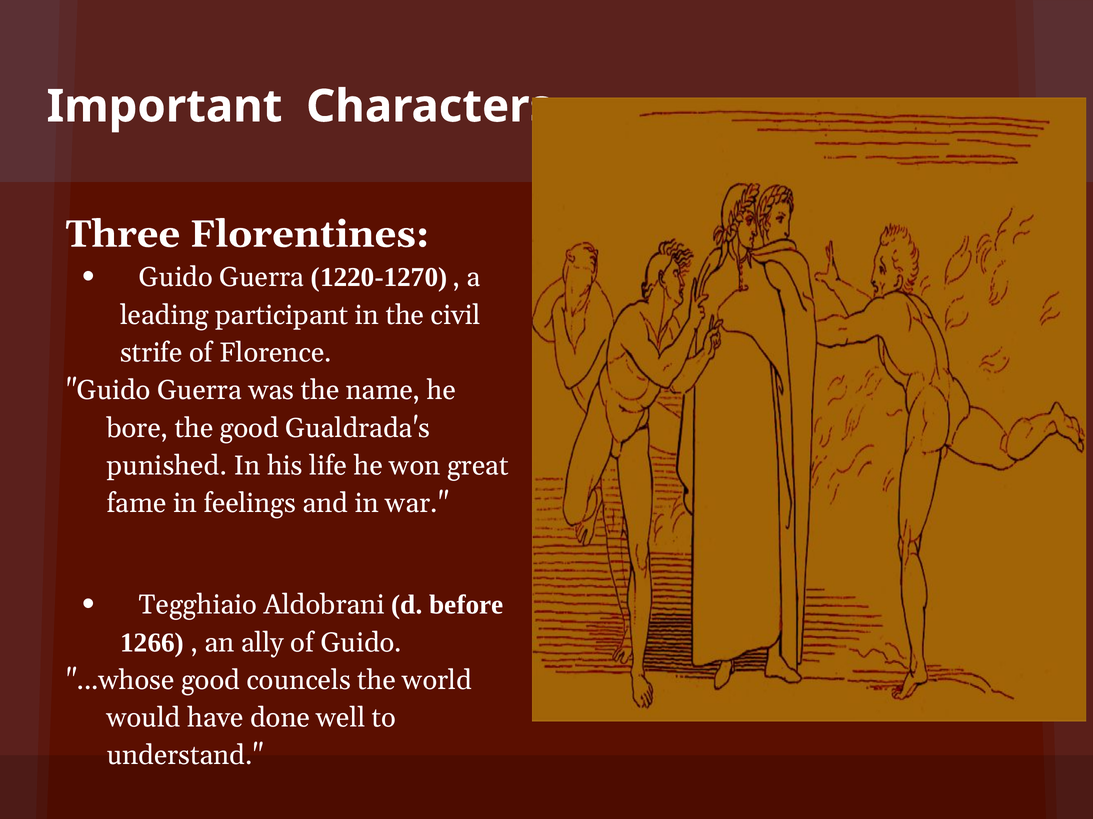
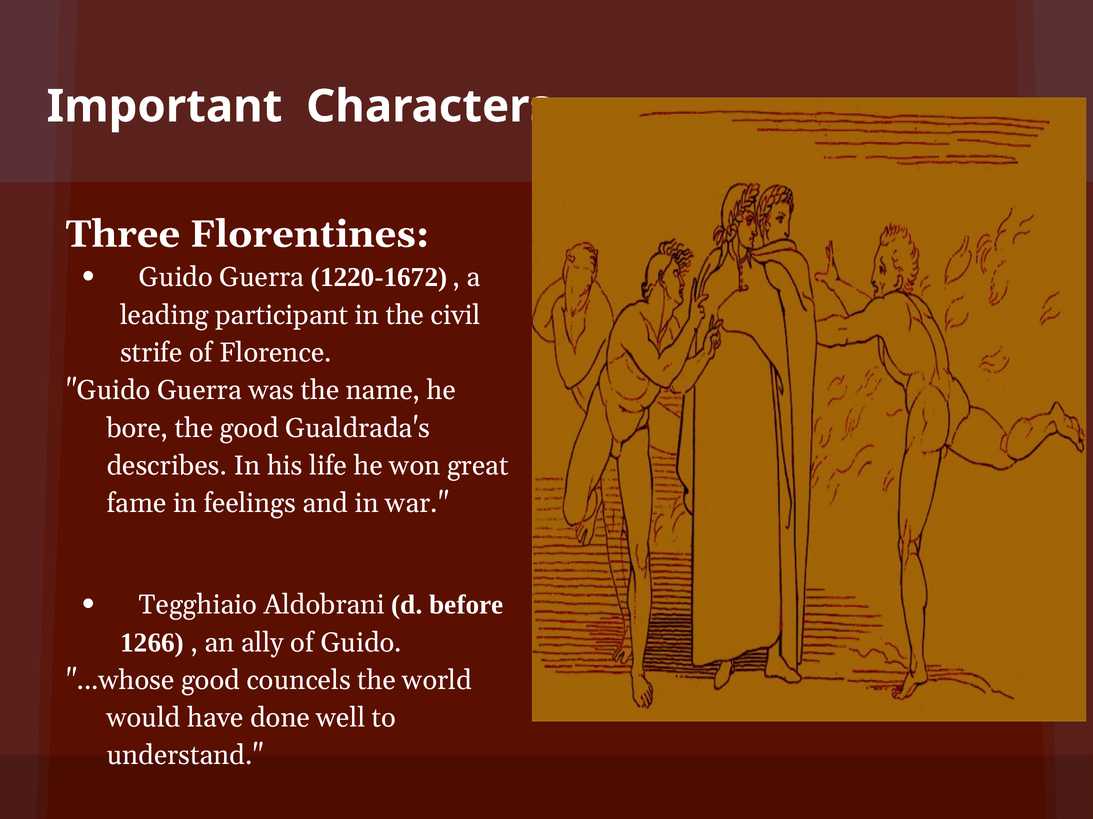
1220-1270: 1220-1270 -> 1220-1672 (379, 278)
punished: punished -> describes (167, 466)
